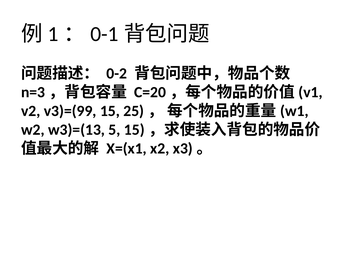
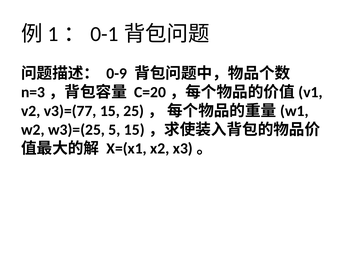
0-2: 0-2 -> 0-9 (117, 74)
v3)=(99: v3)=(99 -> v3)=(77 (70, 111)
w3)=(13: w3)=(13 -> w3)=(25 (77, 130)
